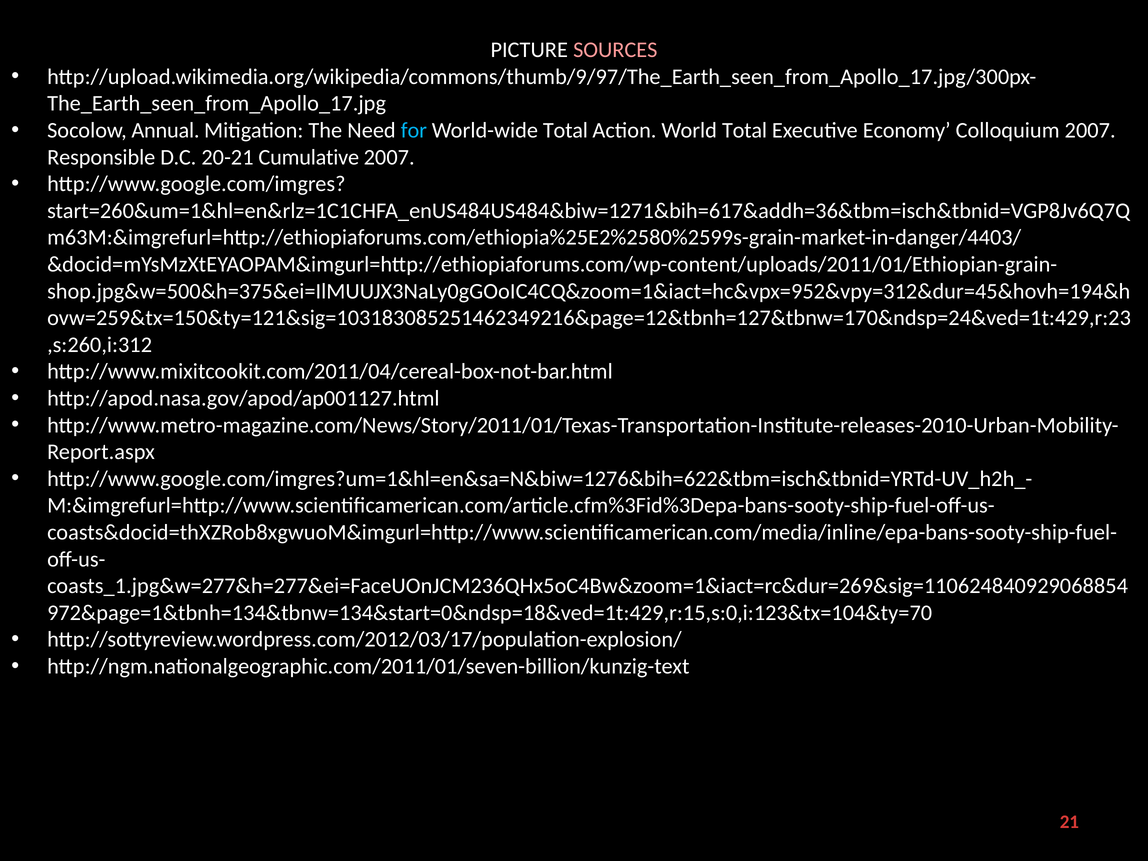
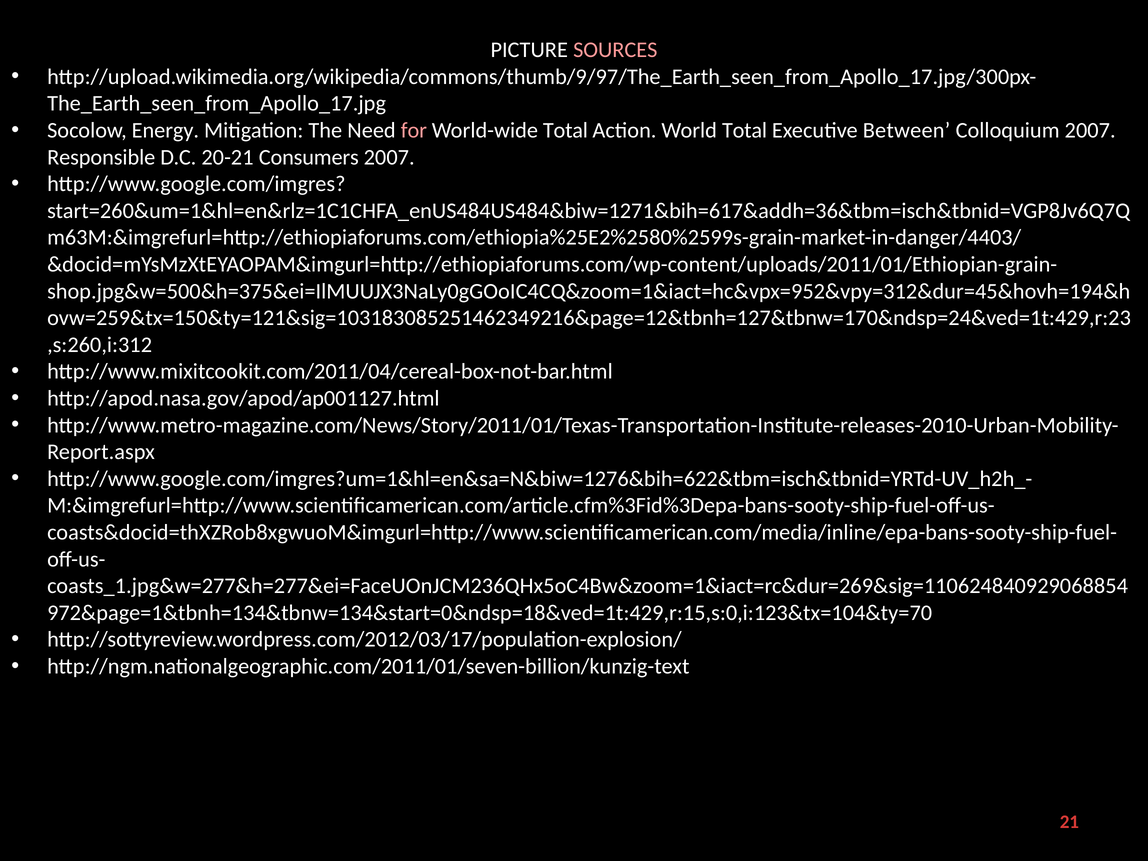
Annual: Annual -> Energy (165, 130)
for colour: light blue -> pink (414, 130)
Economy: Economy -> Between (907, 130)
Cumulative: Cumulative -> Consumers (309, 157)
